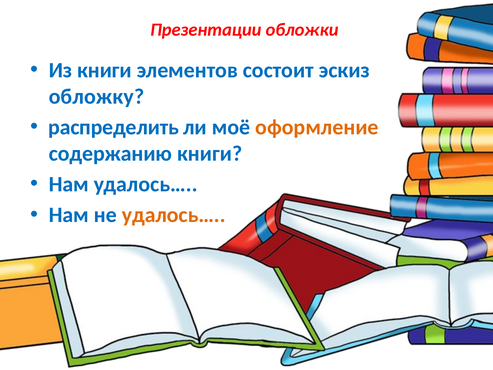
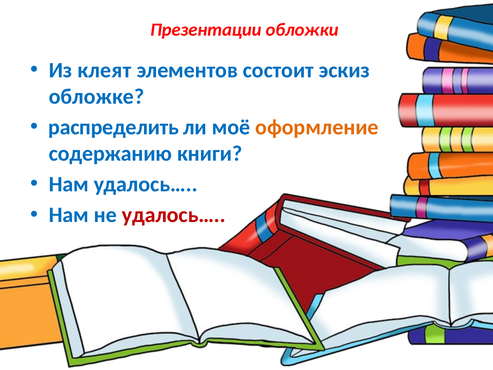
Из книги: книги -> клеят (104, 70)
обложку: обложку -> обложке (96, 96)
удалось… colour: orange -> red (174, 215)
